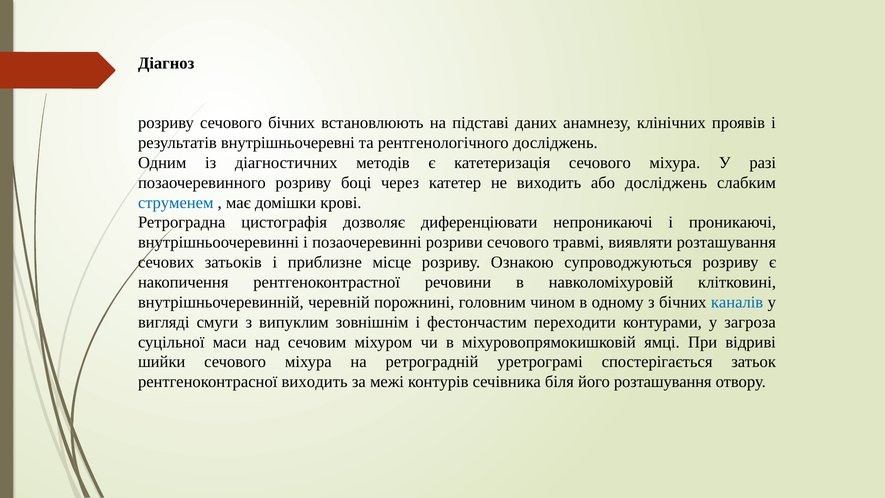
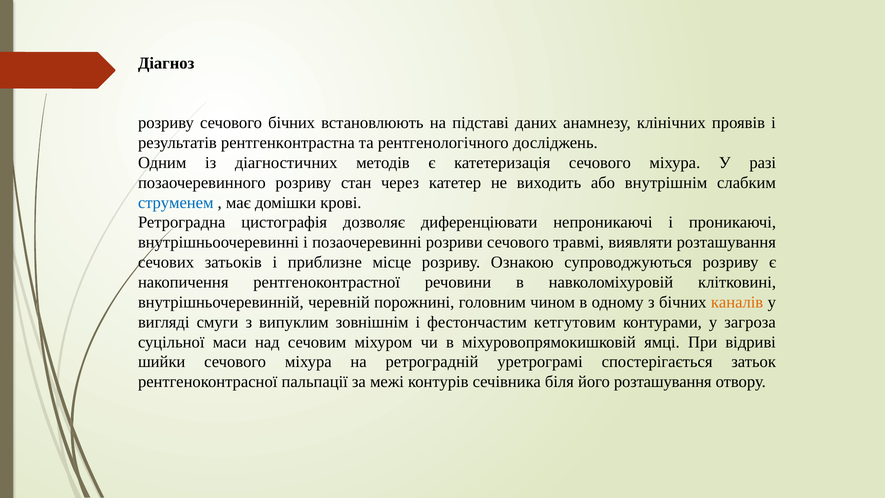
внутрішньочеревні: внутрішньочеревні -> рентгенконтрастна (288, 143)
боці: боці -> стан (356, 183)
або досліджень: досліджень -> внутрішнім (666, 183)
каналів colour: blue -> orange (737, 302)
переходити: переходити -> кетгутовим (575, 322)
рентгеноконтрасної виходить: виходить -> пальпації (315, 382)
